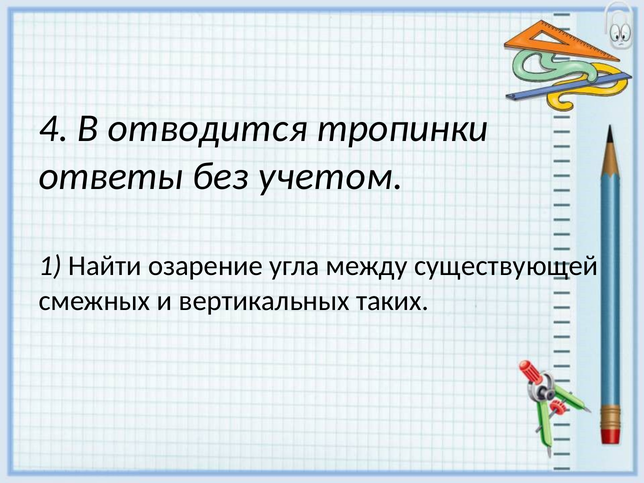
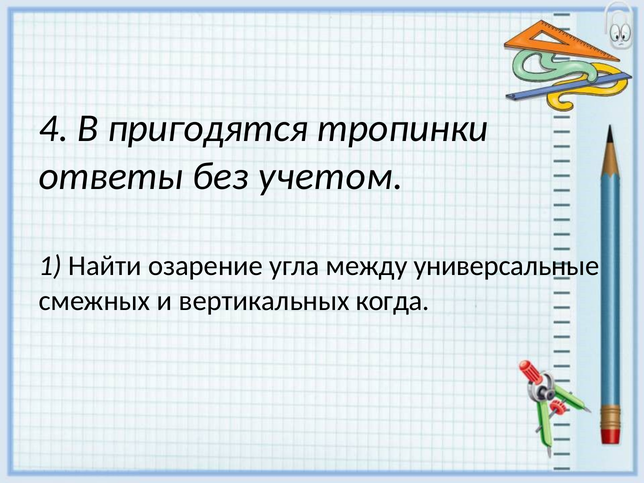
отводится: отводится -> пригодятся (208, 128)
существующей: существующей -> универсальные (506, 266)
таких: таких -> когда (393, 301)
